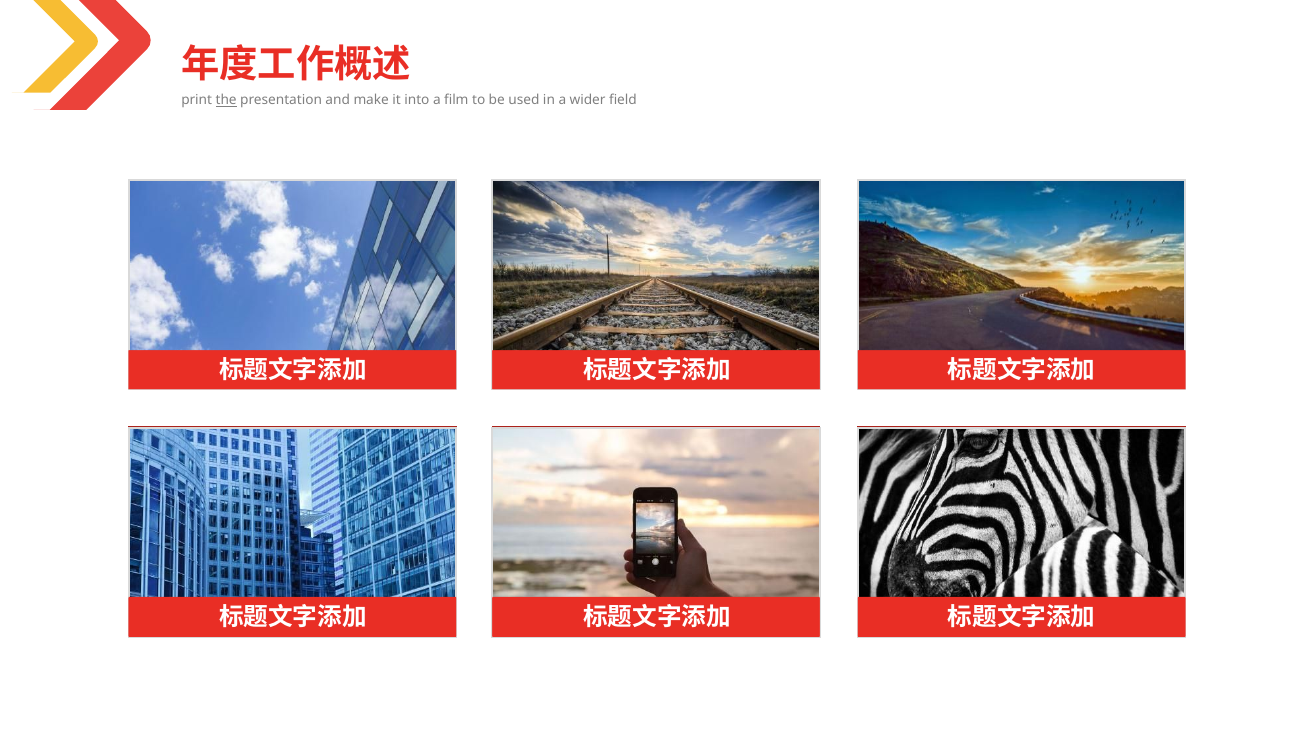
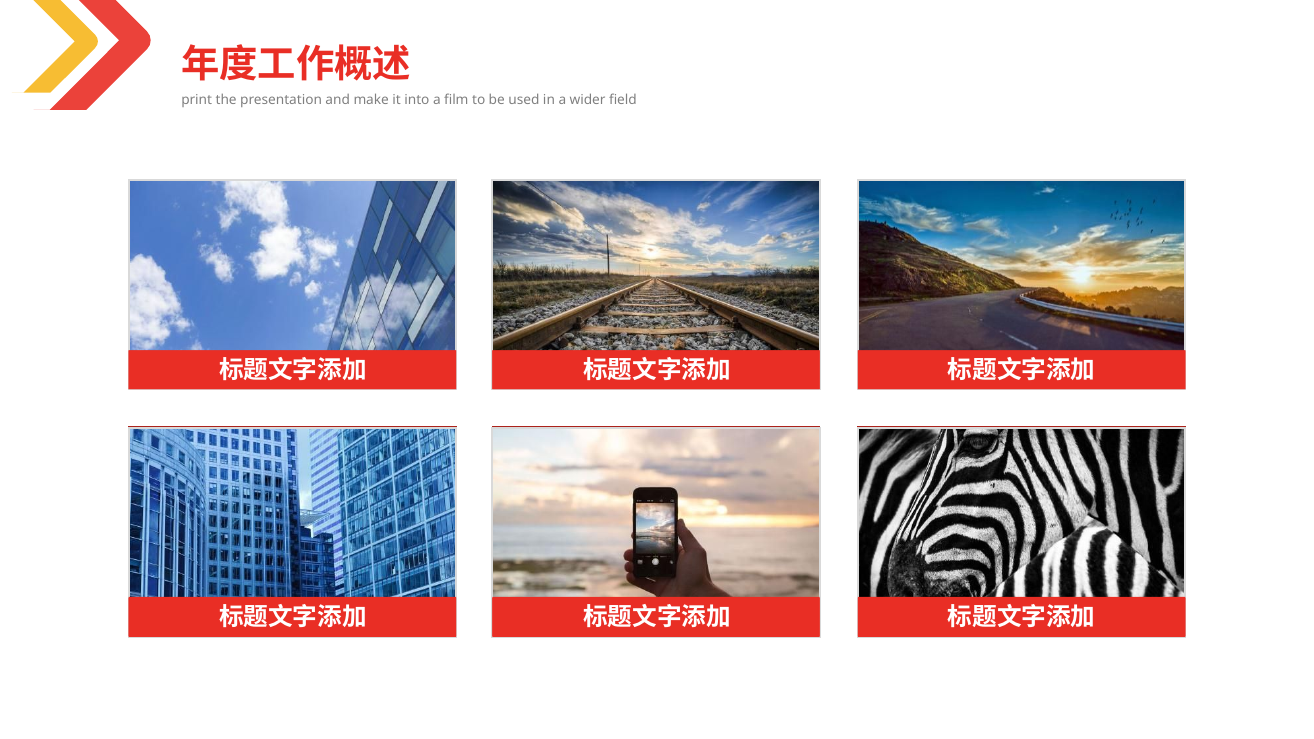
the underline: present -> none (226, 100)
